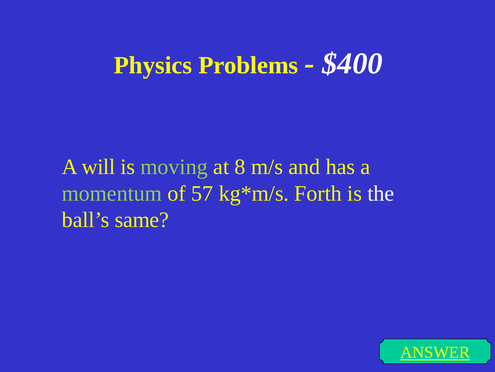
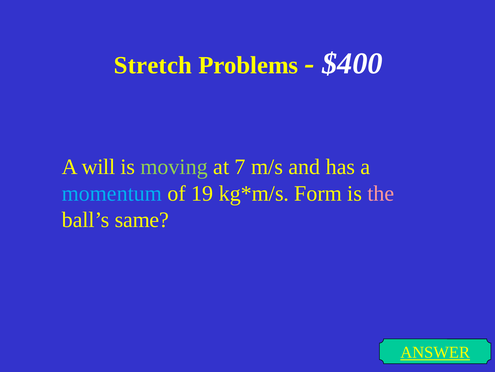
Physics: Physics -> Stretch (153, 65)
8: 8 -> 7 (240, 167)
momentum colour: light green -> light blue (112, 193)
57: 57 -> 19 (202, 193)
Forth: Forth -> Form (318, 193)
the colour: white -> pink (381, 193)
